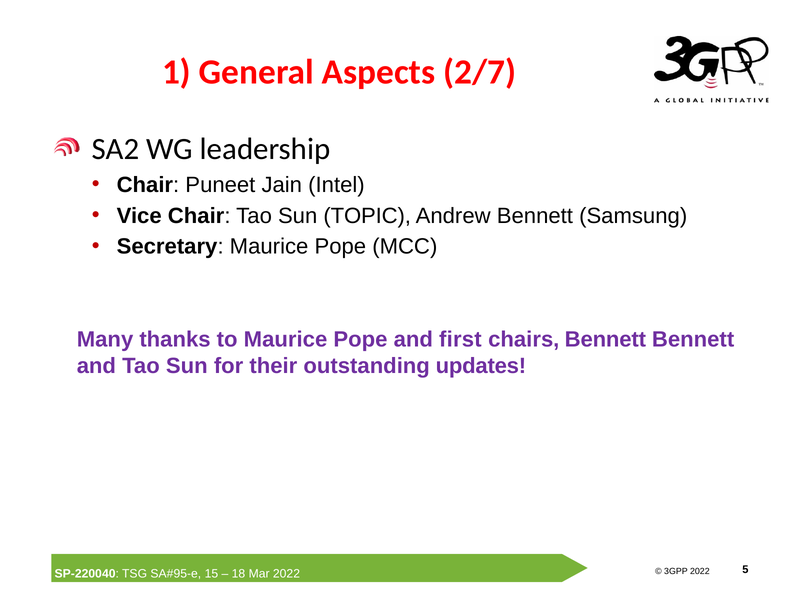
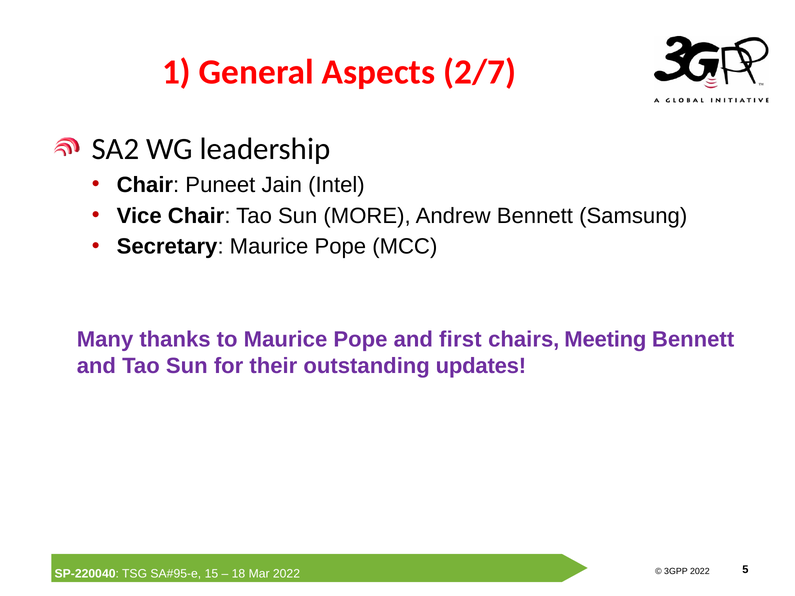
TOPIC: TOPIC -> MORE (367, 216)
chairs Bennett: Bennett -> Meeting (605, 340)
